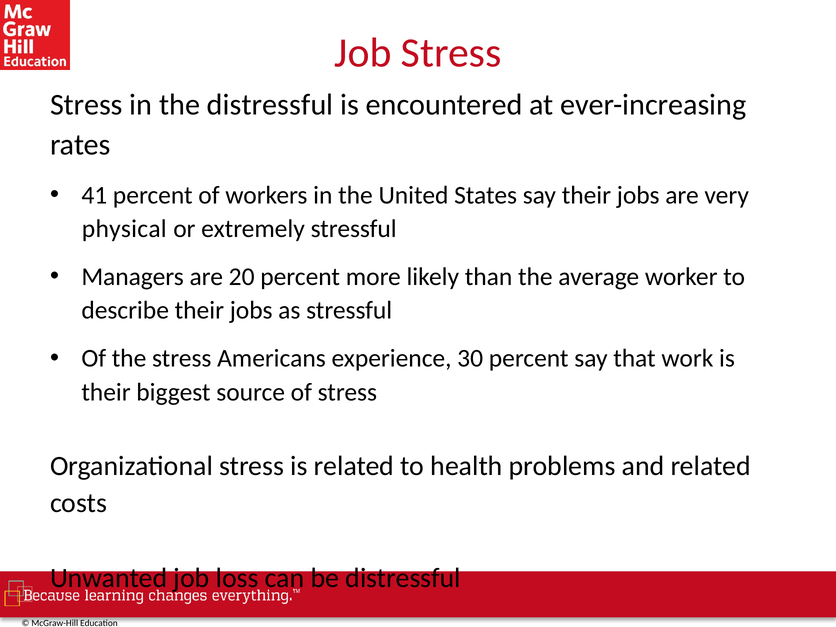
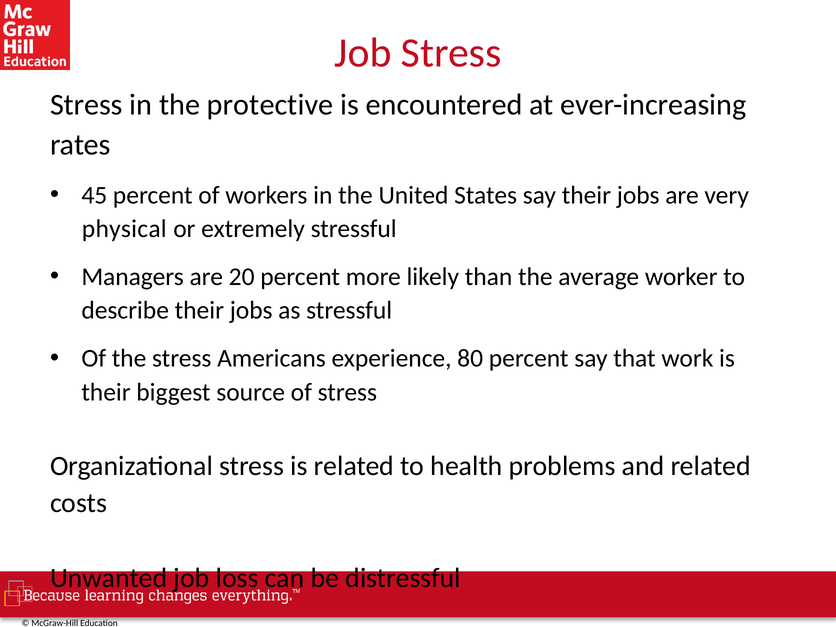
the distressful: distressful -> protective (270, 105)
41: 41 -> 45 (94, 195)
30: 30 -> 80 (470, 359)
